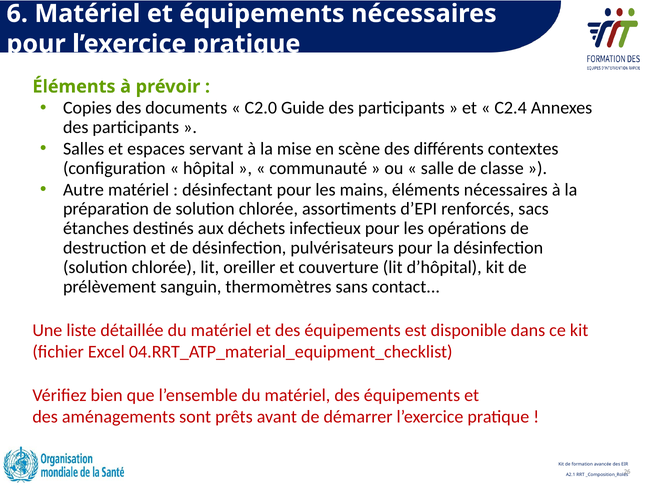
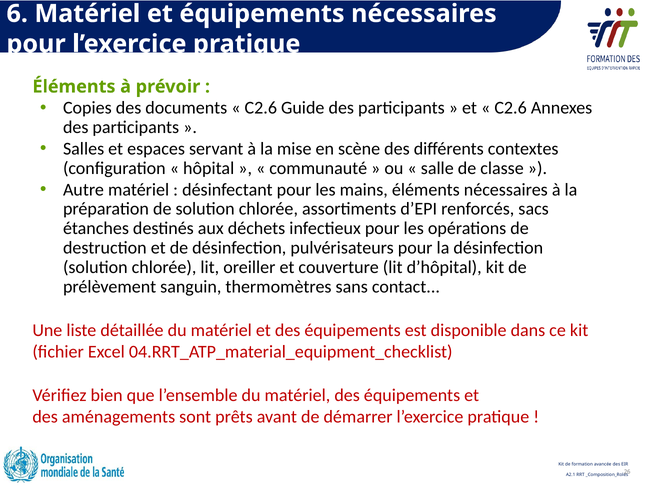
C2.0: C2.0 -> C2.6 (261, 108)
C2.4: C2.4 -> C2.6 (511, 108)
